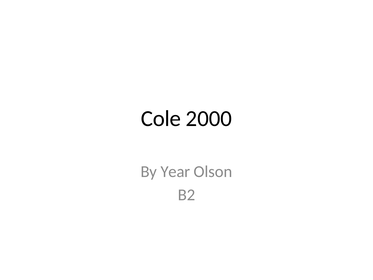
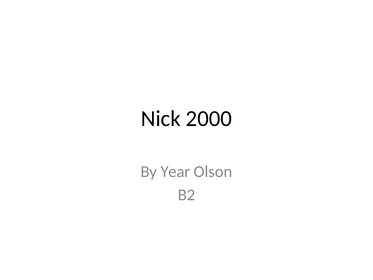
Cole: Cole -> Nick (161, 118)
